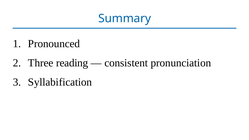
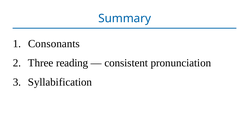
Pronounced: Pronounced -> Consonants (54, 44)
